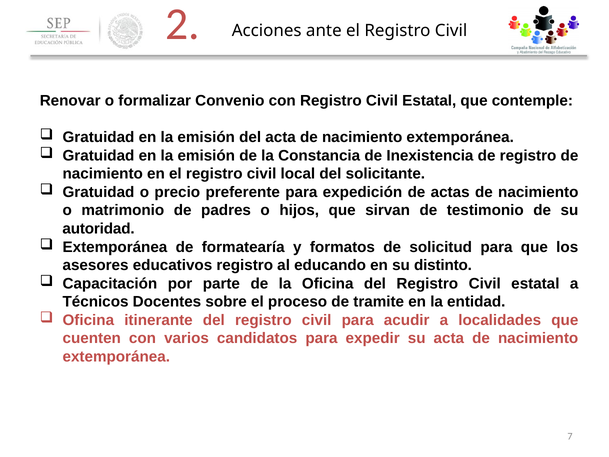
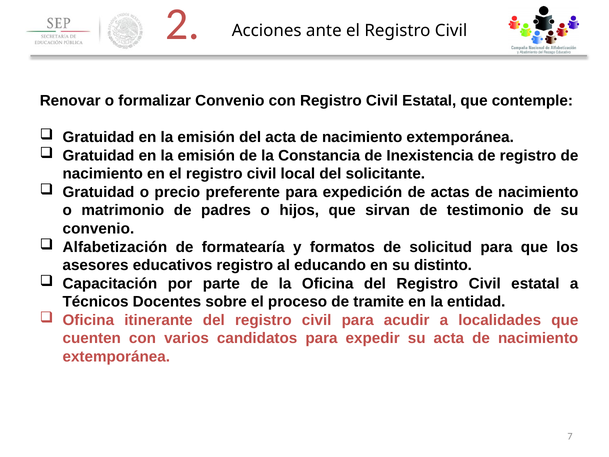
autoridad: autoridad -> convenio (98, 229)
Extemporánea: Extemporánea -> Alfabetización (115, 247)
